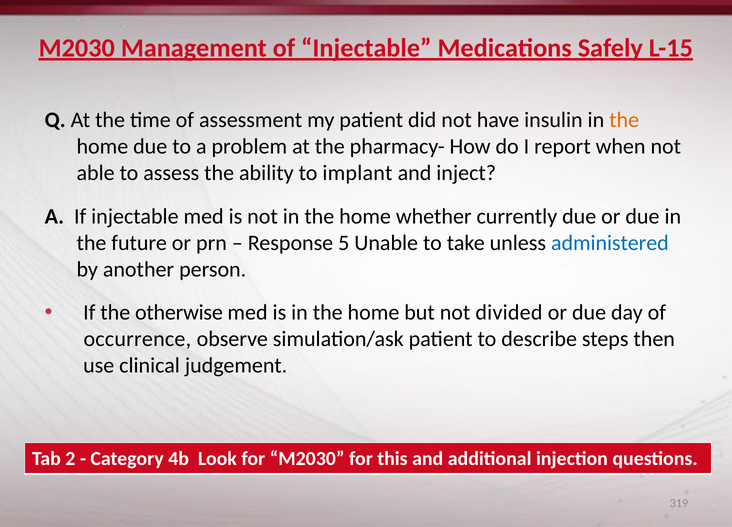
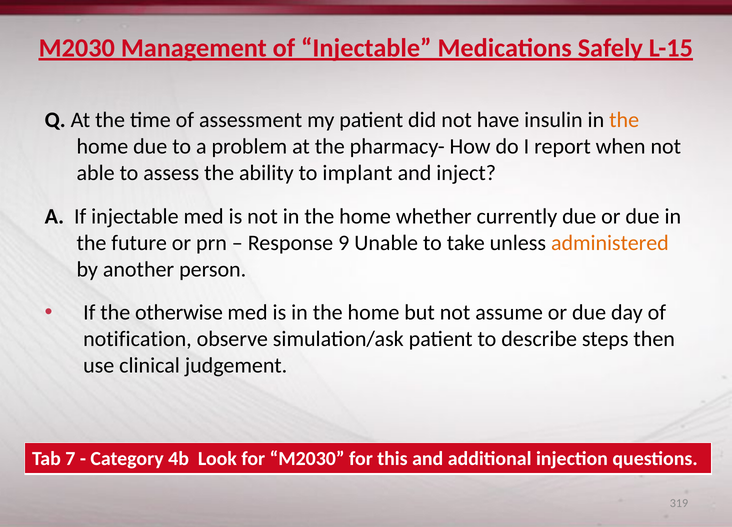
5: 5 -> 9 (344, 243)
administered colour: blue -> orange (610, 243)
divided: divided -> assume (509, 313)
occurrence: occurrence -> notification (137, 339)
2: 2 -> 7 (70, 459)
